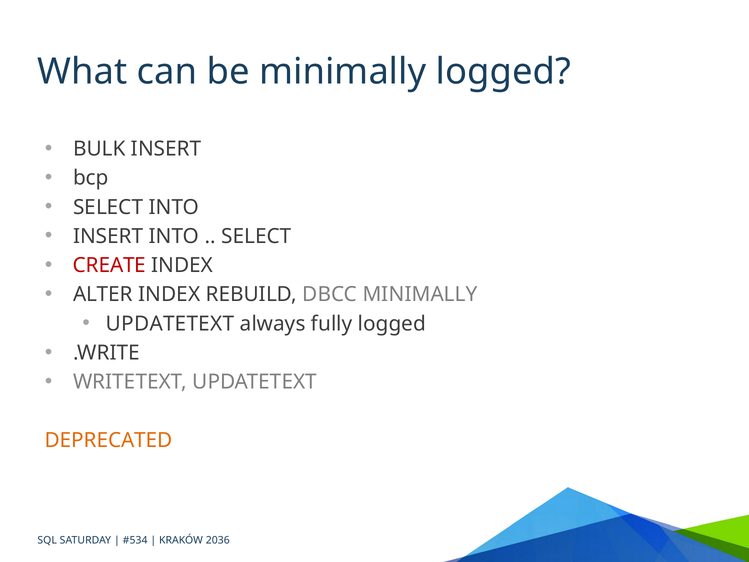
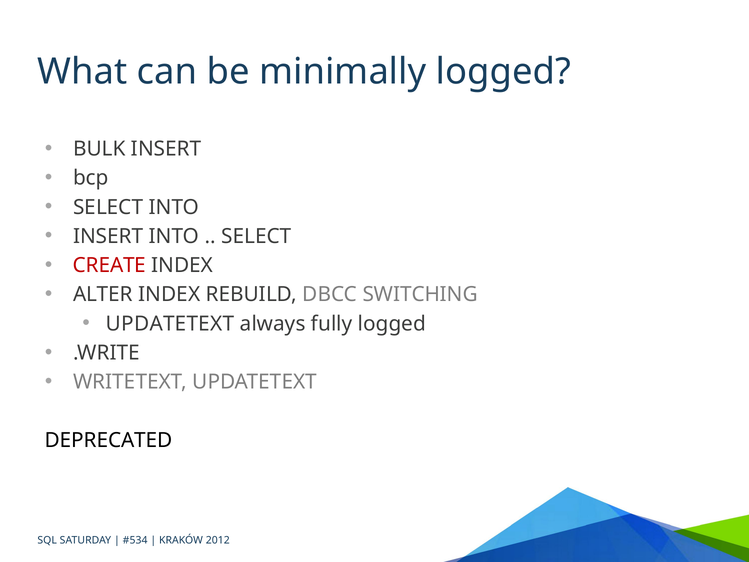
DBCC MINIMALLY: MINIMALLY -> SWITCHING (420, 294)
DEPRECATED colour: orange -> black (109, 440)
2036: 2036 -> 2012 (218, 540)
